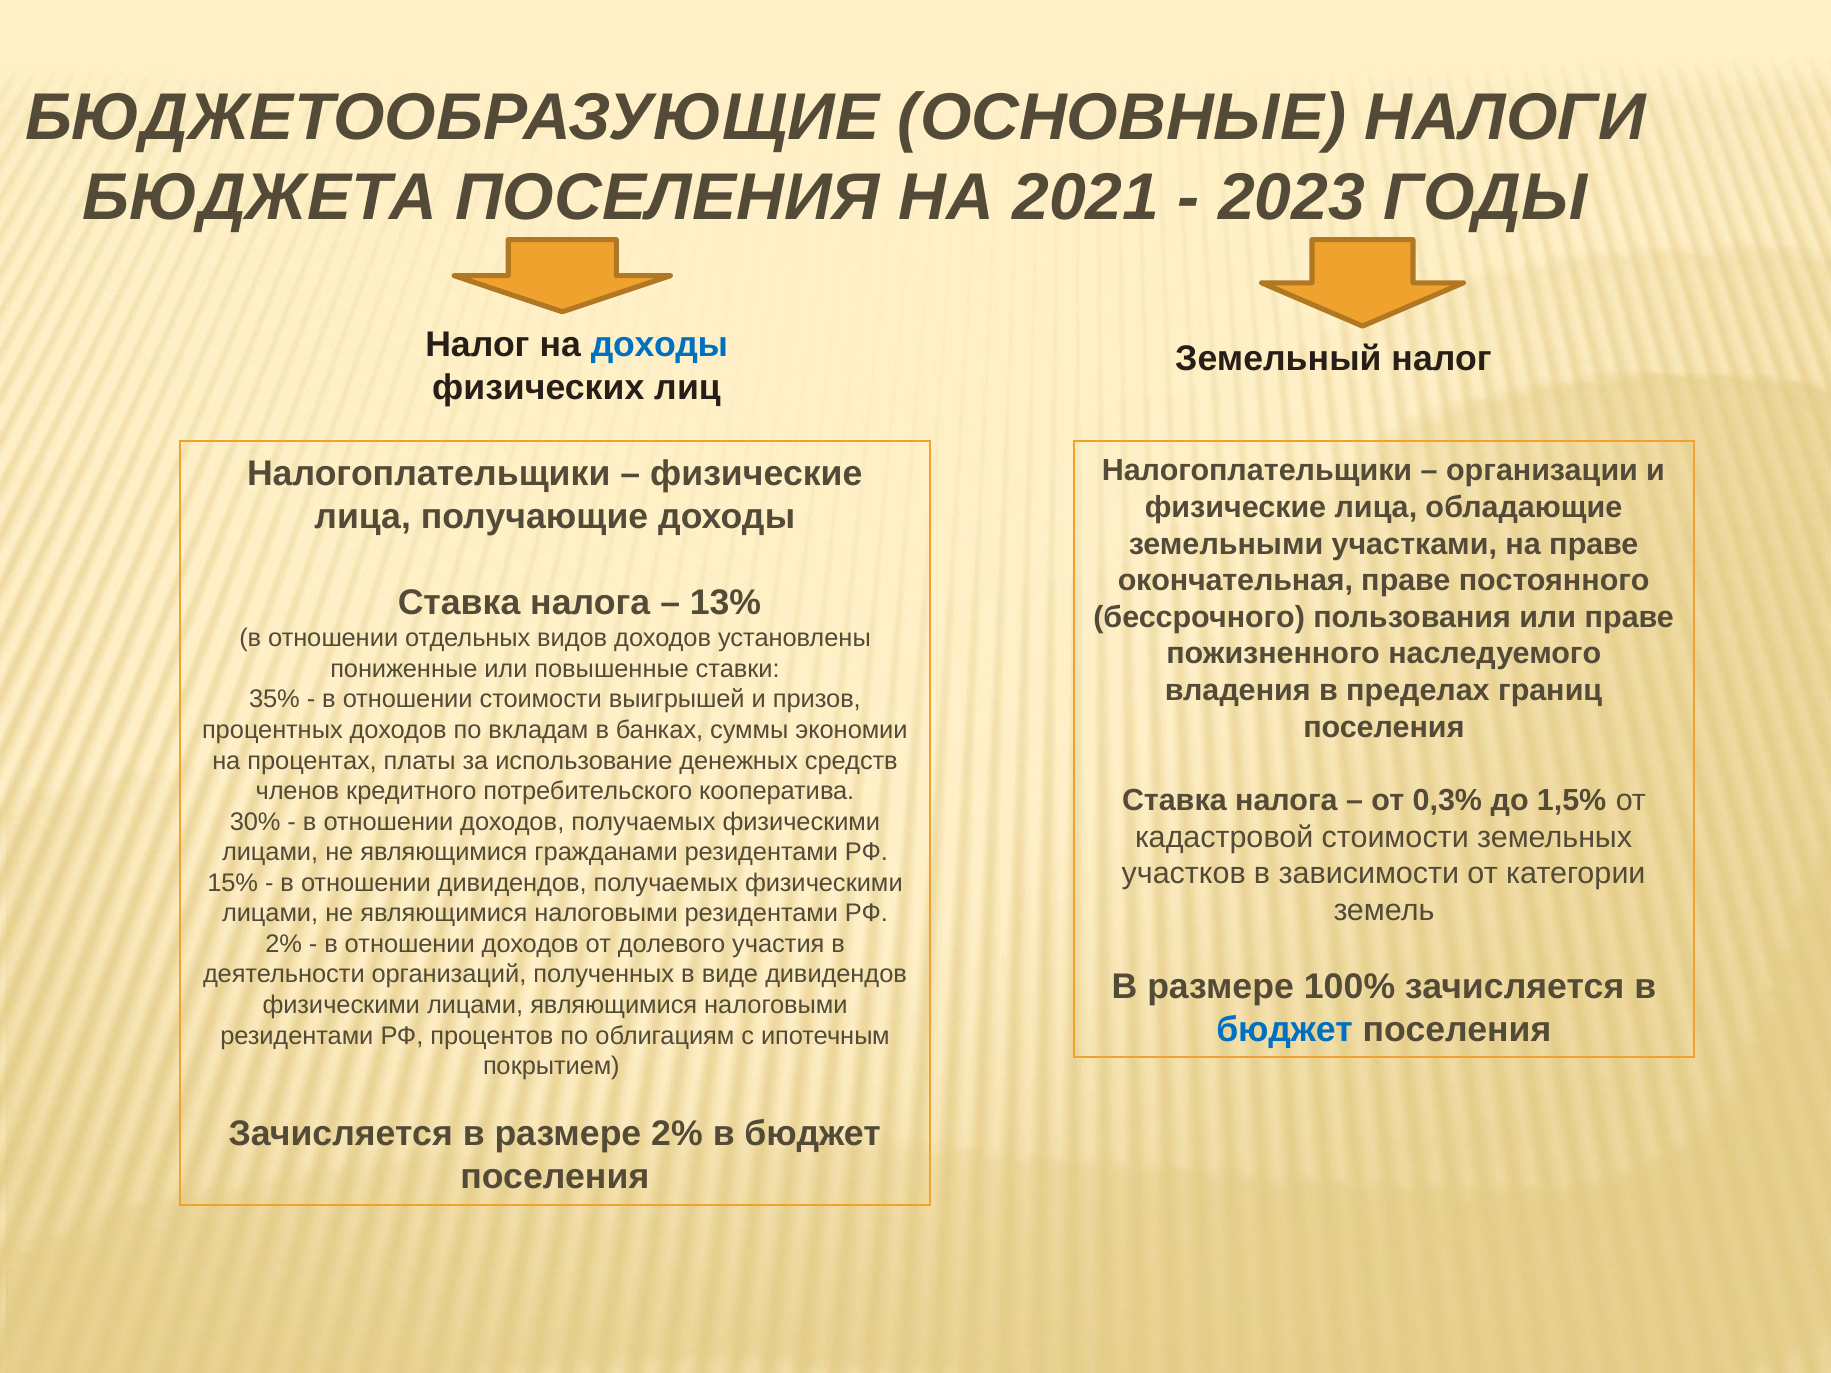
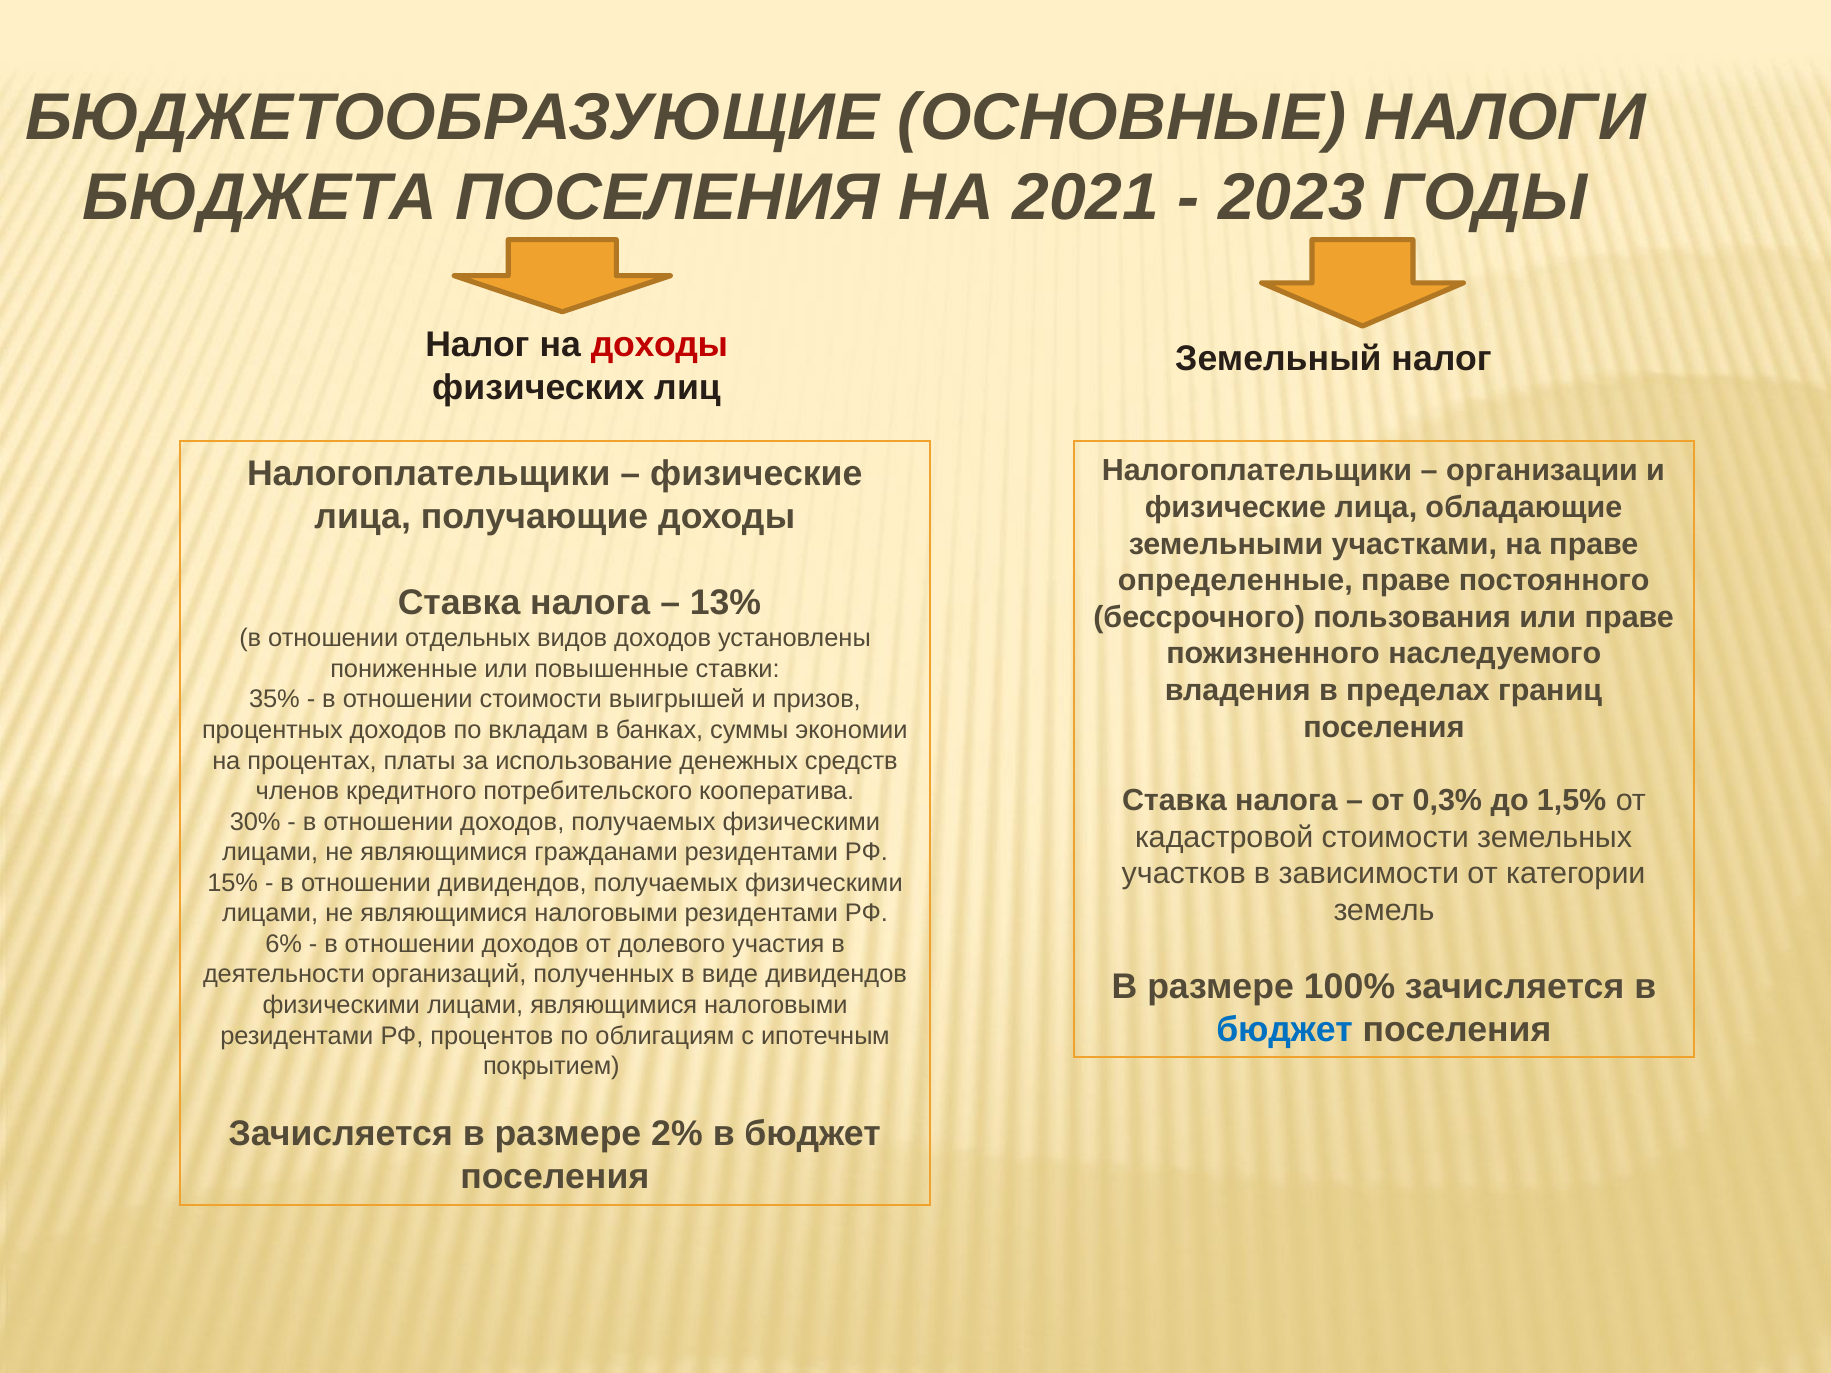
доходы colour: blue -> red (659, 345)
окончательная: окончательная -> определенные (1235, 581)
2%: 2% -> 6% (284, 944)
